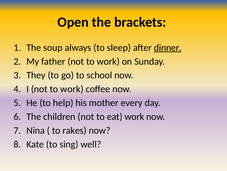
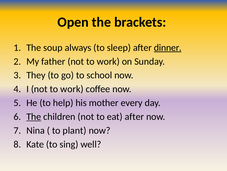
The underline: none -> present (34, 116)
eat work: work -> after (134, 116)
rakes: rakes -> plant (75, 130)
